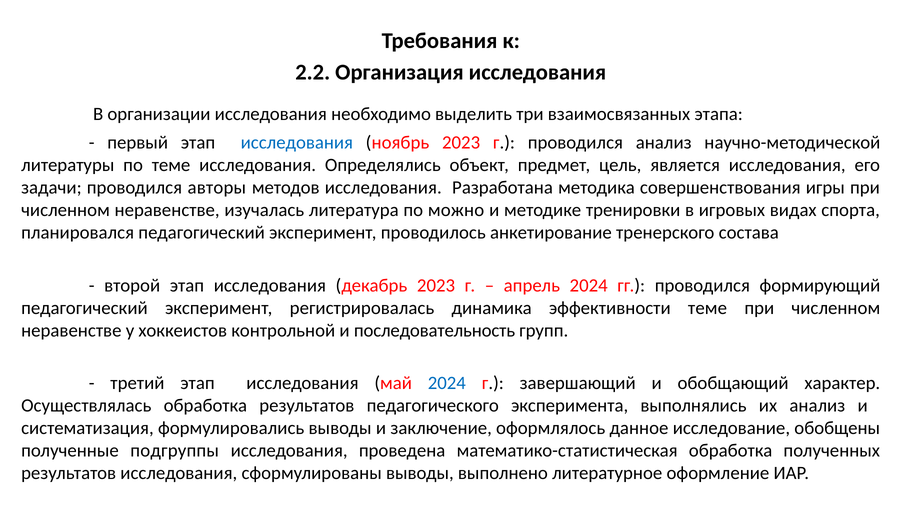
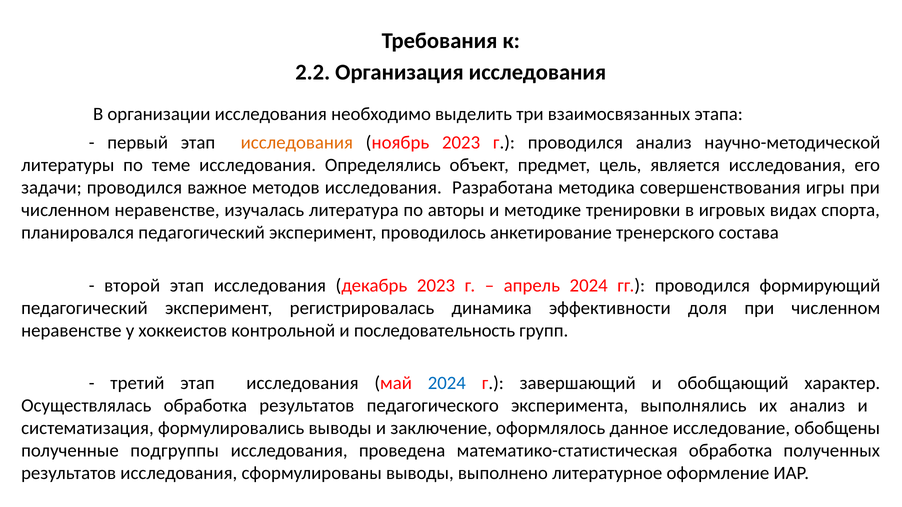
исследования colour: blue -> orange (297, 143)
авторы: авторы -> важное (217, 188)
можно: можно -> авторы (456, 210)
эффективности теме: теме -> доля (708, 308)
